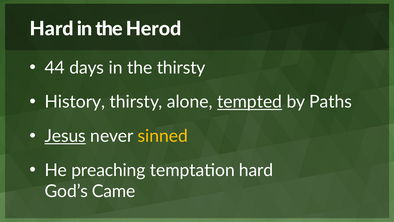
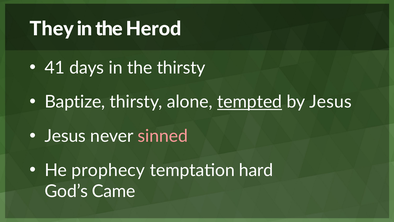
Hard: Hard -> They (52, 29)
44: 44 -> 41 (55, 68)
History: History -> Baptize (75, 102)
by Paths: Paths -> Jesus (330, 102)
Jesus underline: present -> none (65, 136)
sinned colour: yellow -> pink (163, 136)
preaching: preaching -> prophecy (108, 170)
